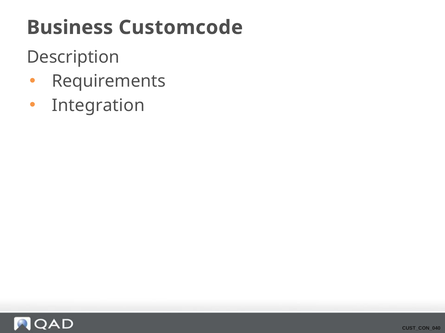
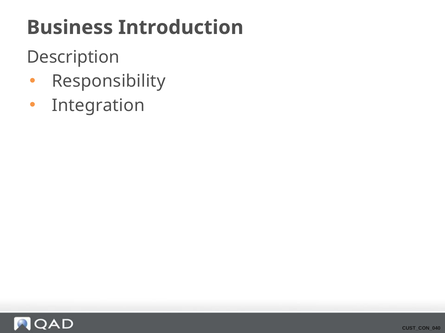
Customcode: Customcode -> Introduction (181, 28)
Requirements: Requirements -> Responsibility (109, 81)
